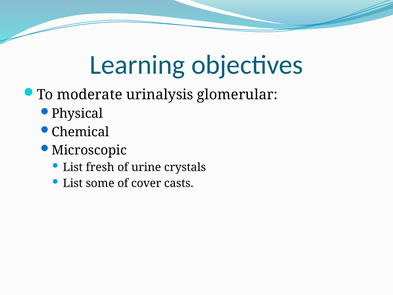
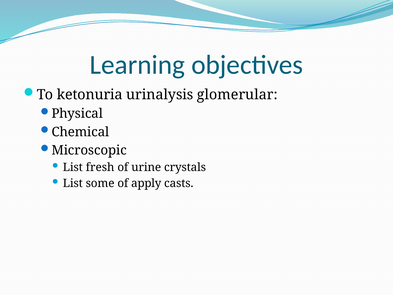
moderate: moderate -> ketonuria (90, 95)
cover: cover -> apply (146, 183)
